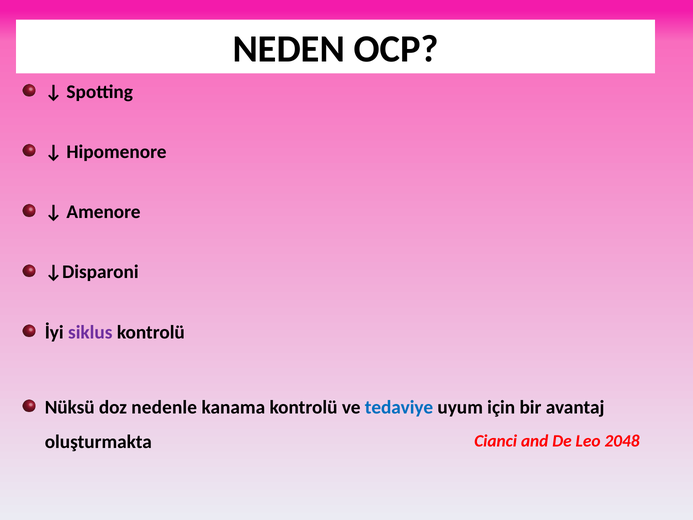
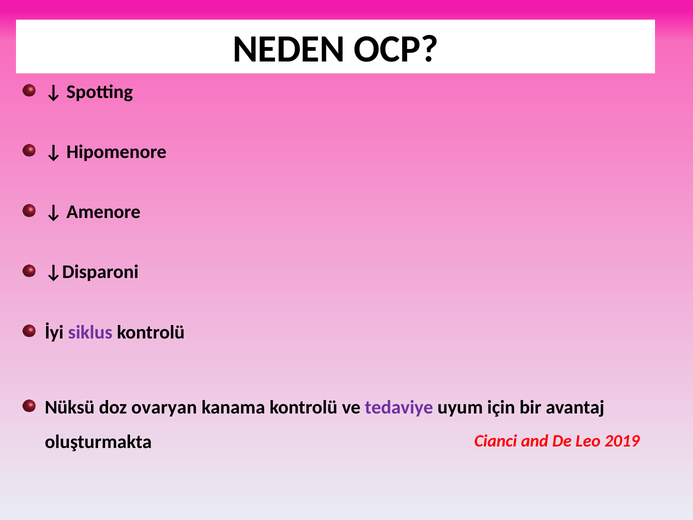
nedenle: nedenle -> ovaryan (164, 407)
tedaviye colour: blue -> purple (399, 407)
2048: 2048 -> 2019 (622, 441)
